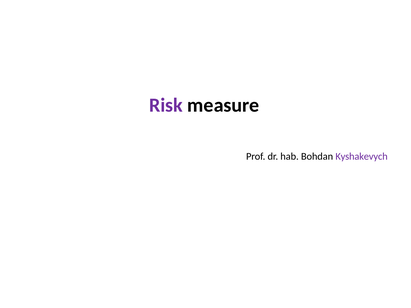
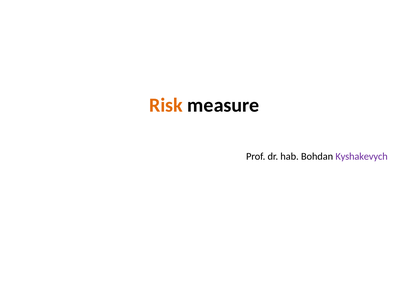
Risk colour: purple -> orange (166, 105)
